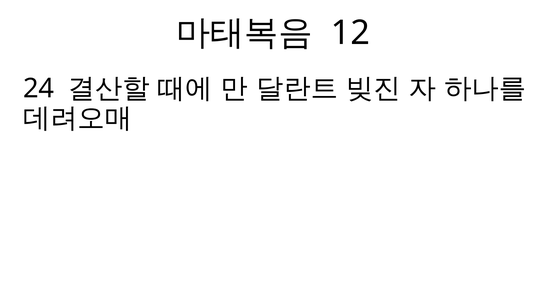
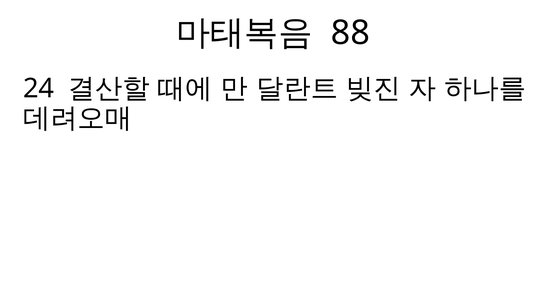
12: 12 -> 88 (350, 33)
